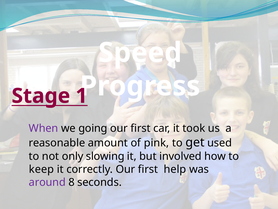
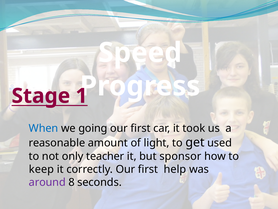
When colour: purple -> blue (44, 128)
pink: pink -> light (157, 143)
slowing: slowing -> teacher (105, 156)
involved: involved -> sponsor (180, 156)
